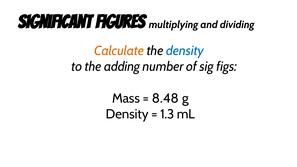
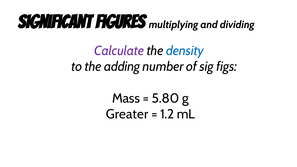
Calculate colour: orange -> purple (119, 51)
8.48: 8.48 -> 5.80 (165, 98)
Density: Density -> Greater (127, 114)
1.3: 1.3 -> 1.2 (167, 114)
